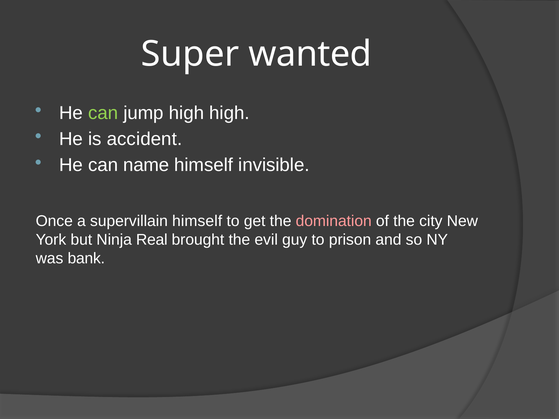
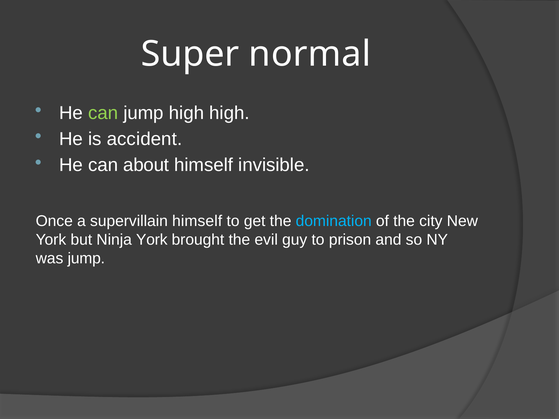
wanted: wanted -> normal (310, 54)
name: name -> about (146, 165)
domination colour: pink -> light blue (334, 221)
Ninja Real: Real -> York (152, 240)
was bank: bank -> jump (86, 259)
